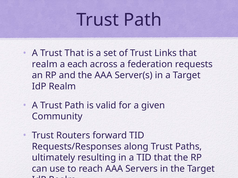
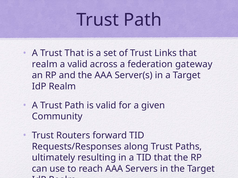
a each: each -> valid (78, 64)
requests: requests -> gateway (194, 64)
